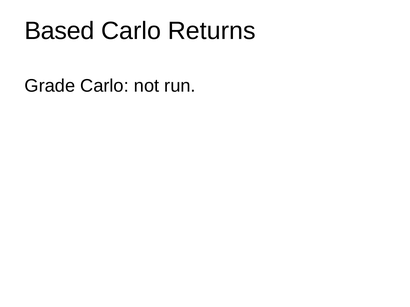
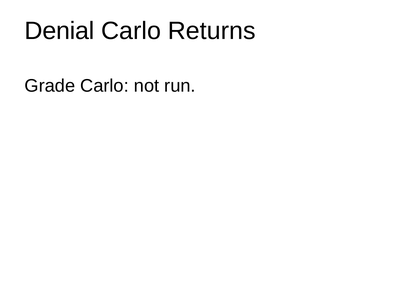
Based: Based -> Denial (59, 31)
